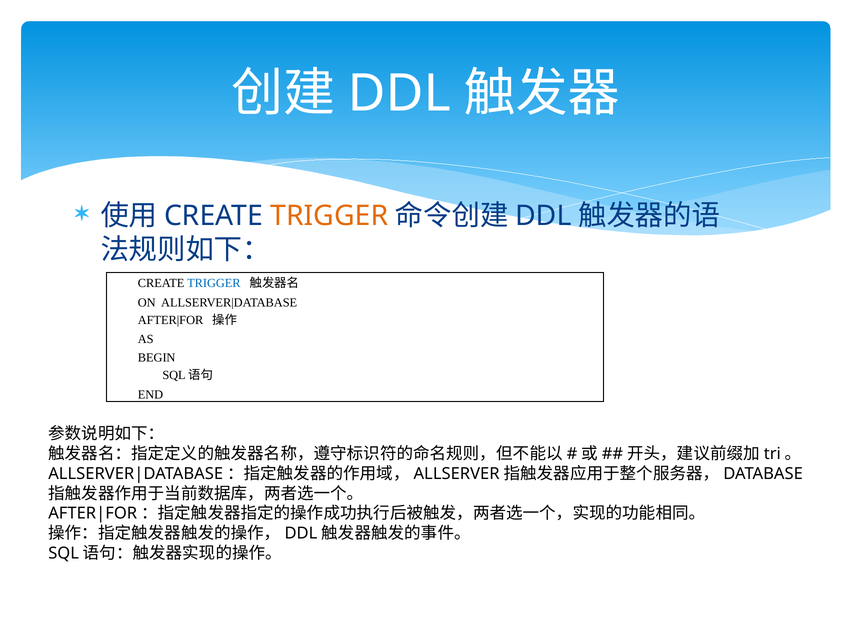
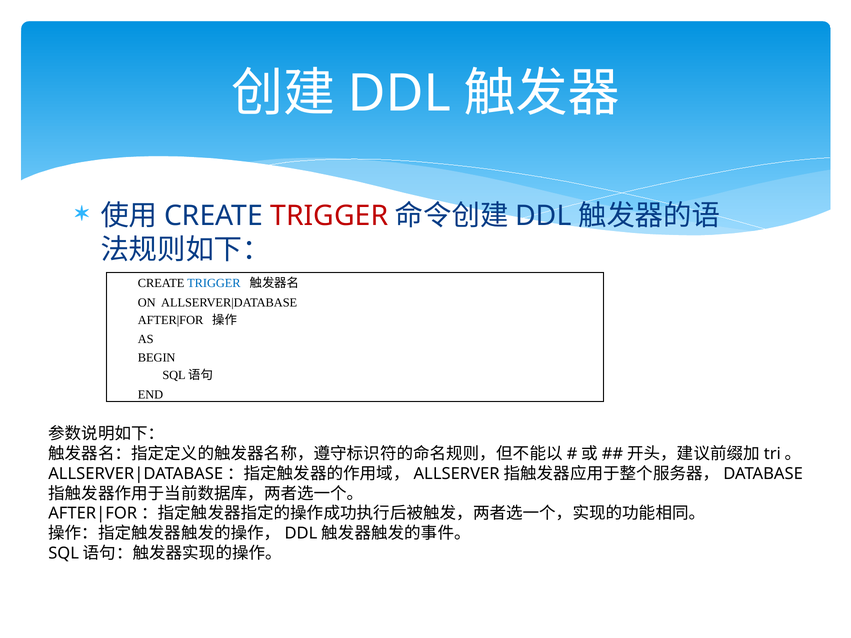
TRIGGER colour: orange -> red (329, 216)
